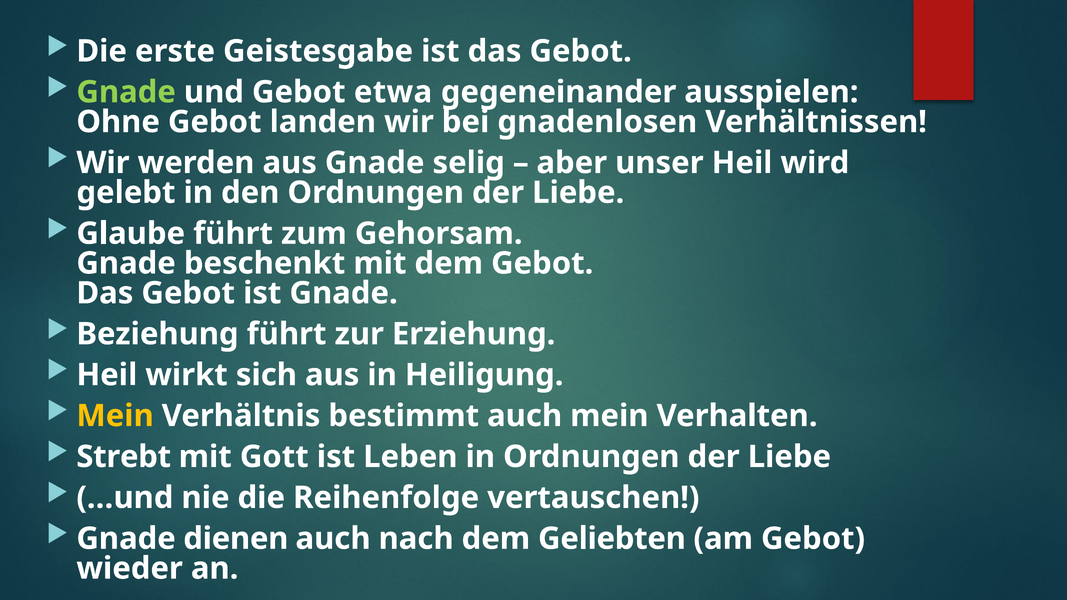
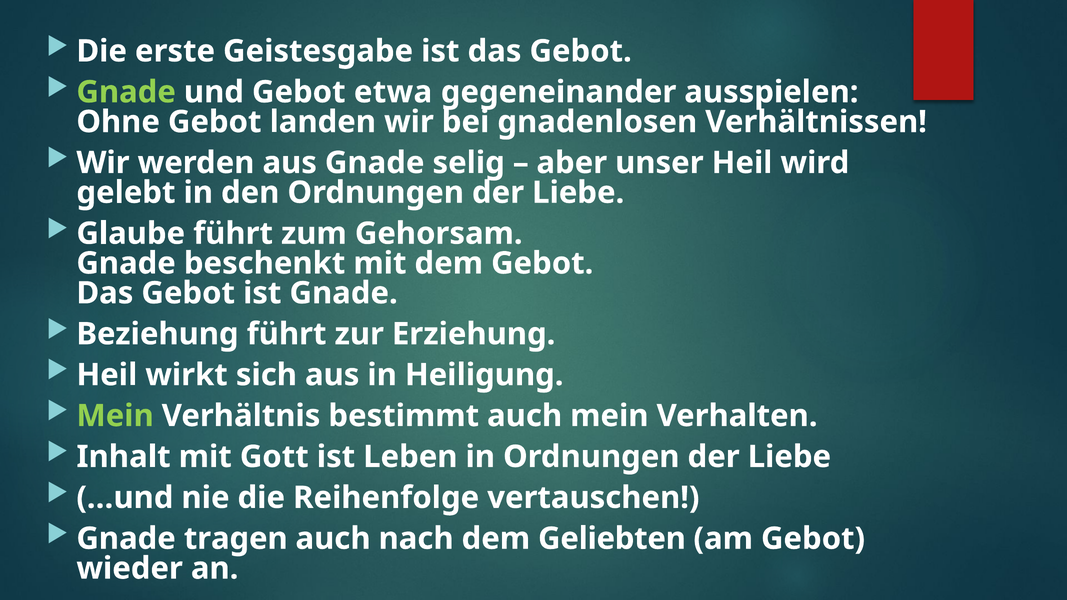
Mein colour: yellow -> light green (115, 416)
Strebt: Strebt -> Inhalt (124, 457)
dienen: dienen -> tragen (236, 539)
